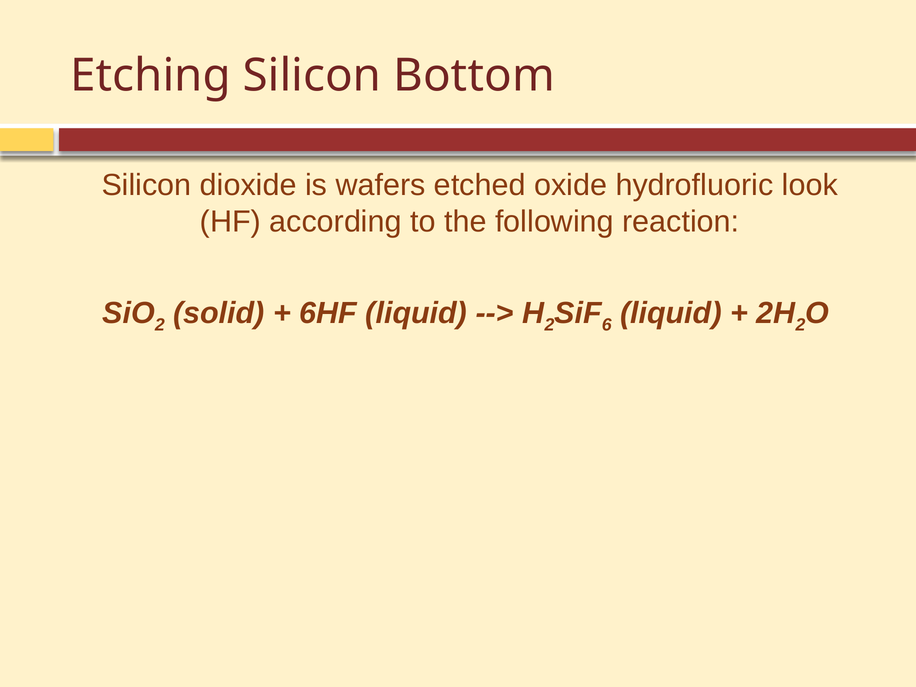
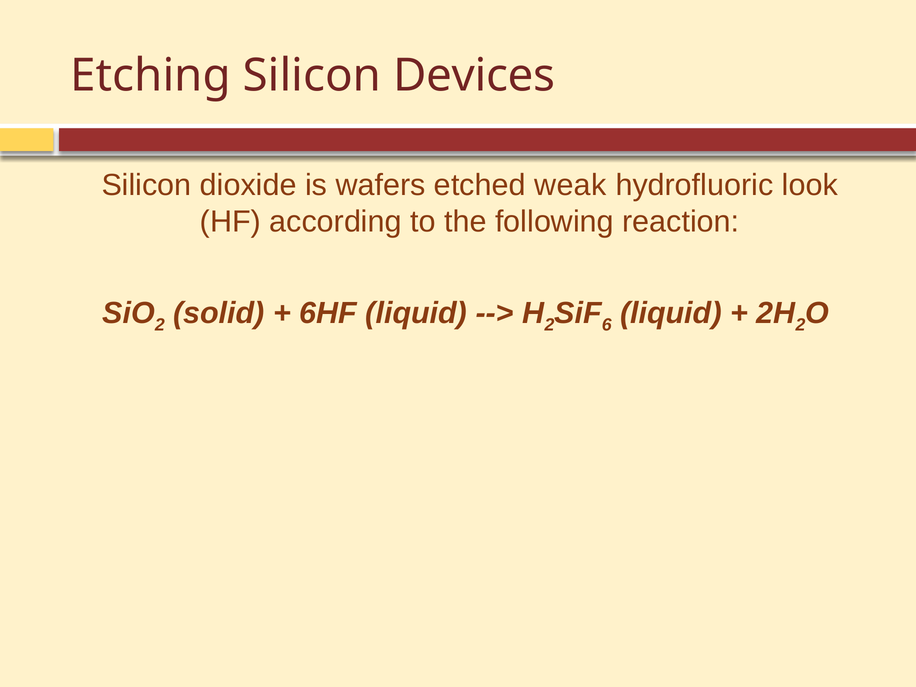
Bottom: Bottom -> Devices (474, 76)
oxide: oxide -> weak (570, 185)
